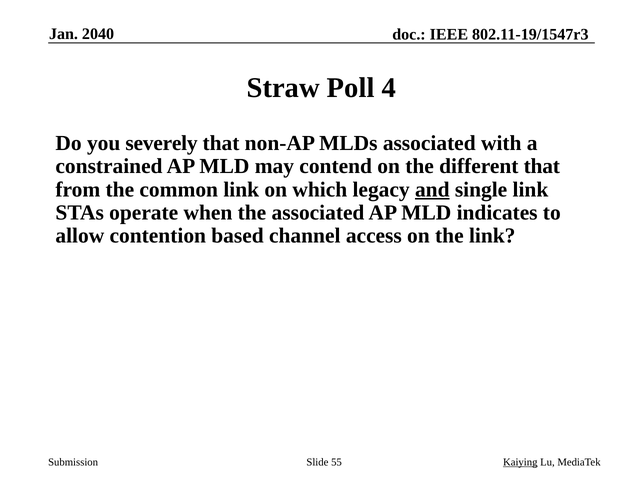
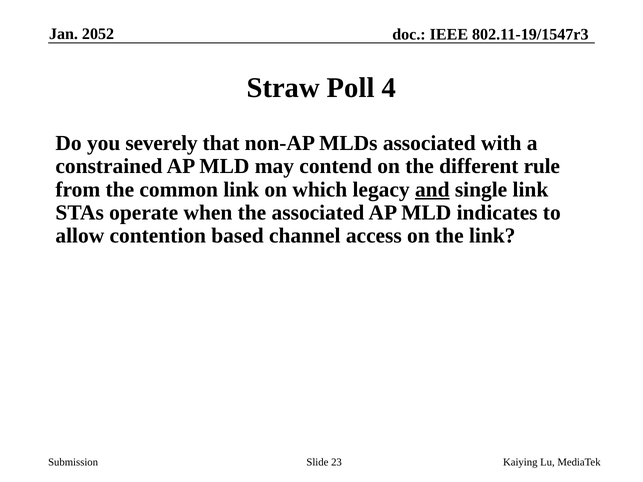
2040: 2040 -> 2052 (98, 34)
different that: that -> rule (542, 166)
55: 55 -> 23 (336, 463)
Kaiying underline: present -> none (520, 463)
